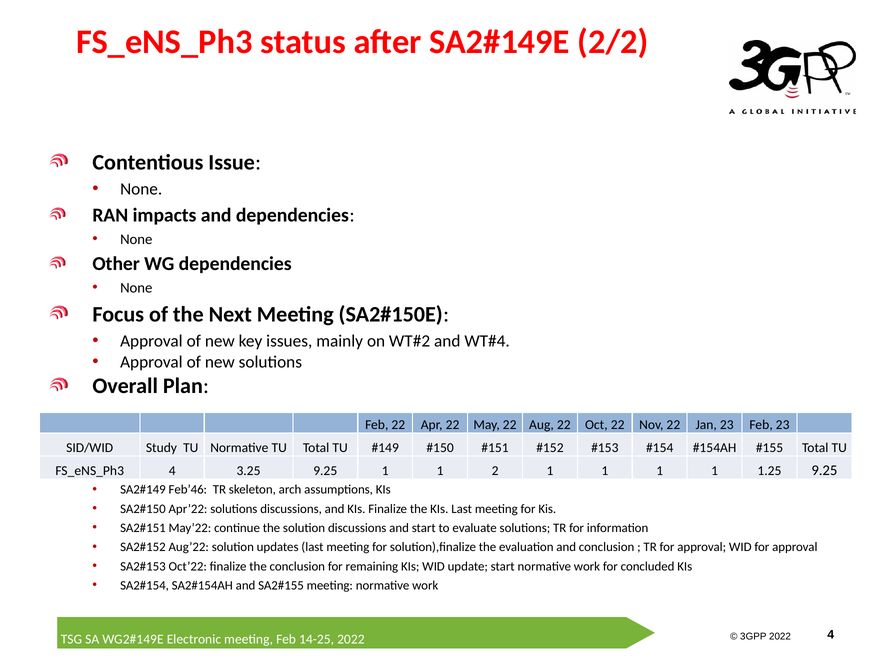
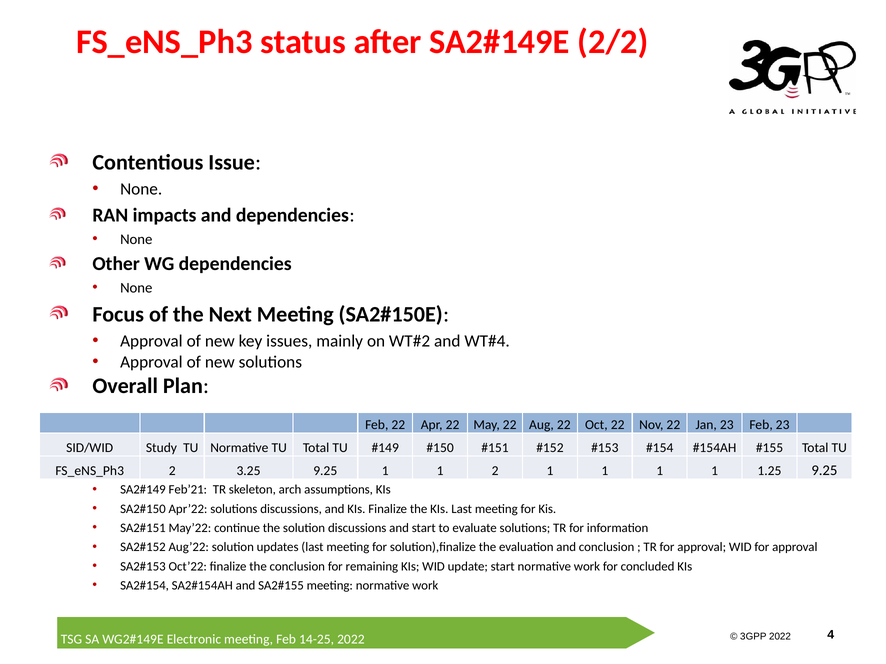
FS_eNS_Ph3 4: 4 -> 2 (172, 471)
Feb’46: Feb’46 -> Feb’21 (188, 490)
